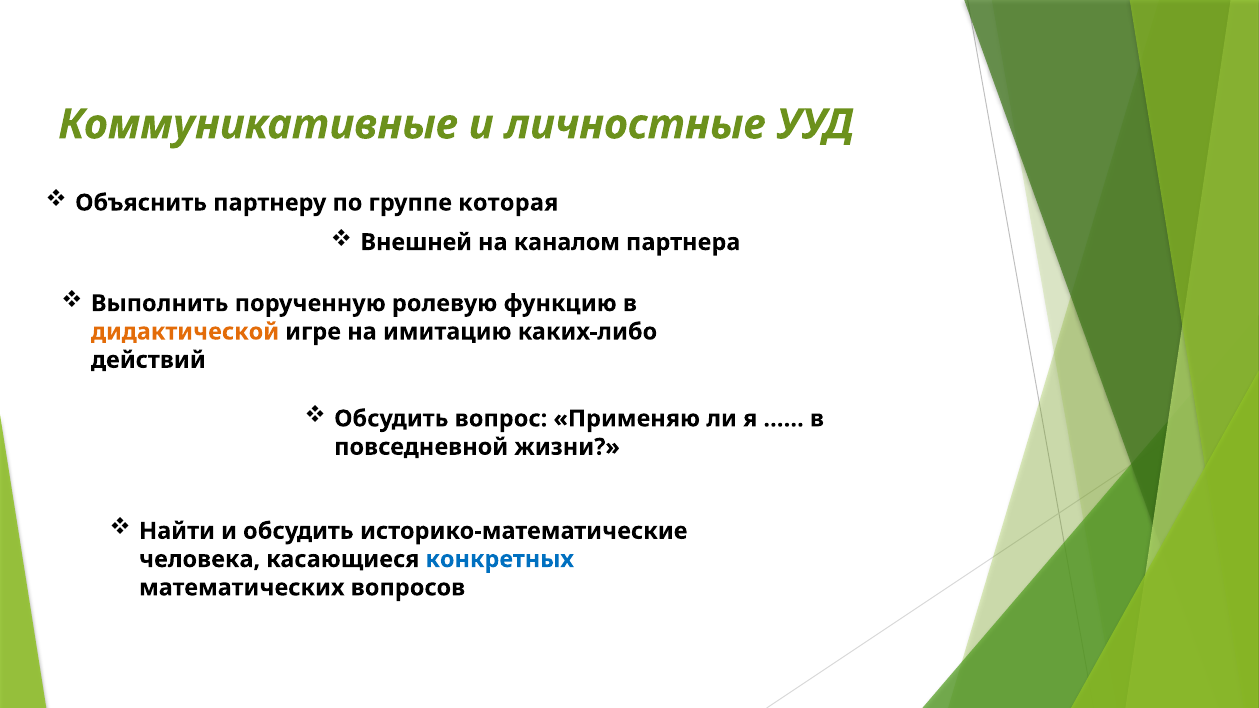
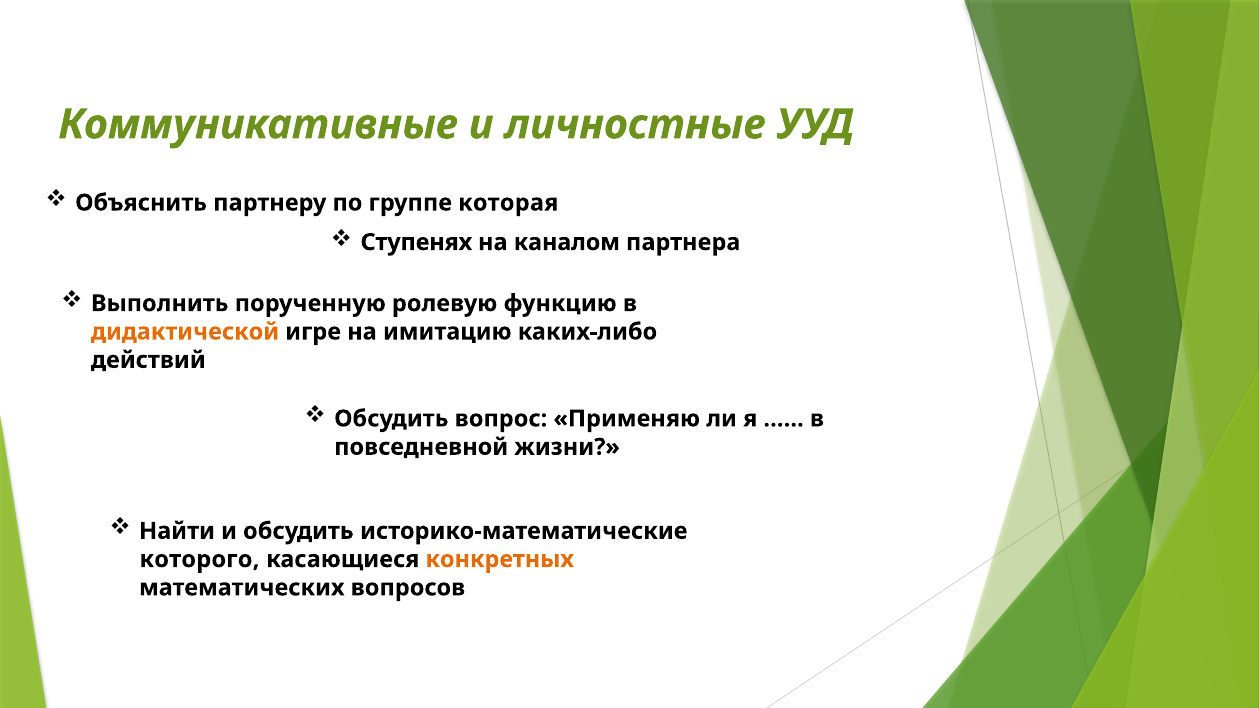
Внешней: Внешней -> Ступенях (416, 242)
человека: человека -> которого (199, 559)
конкретных colour: blue -> orange (500, 559)
